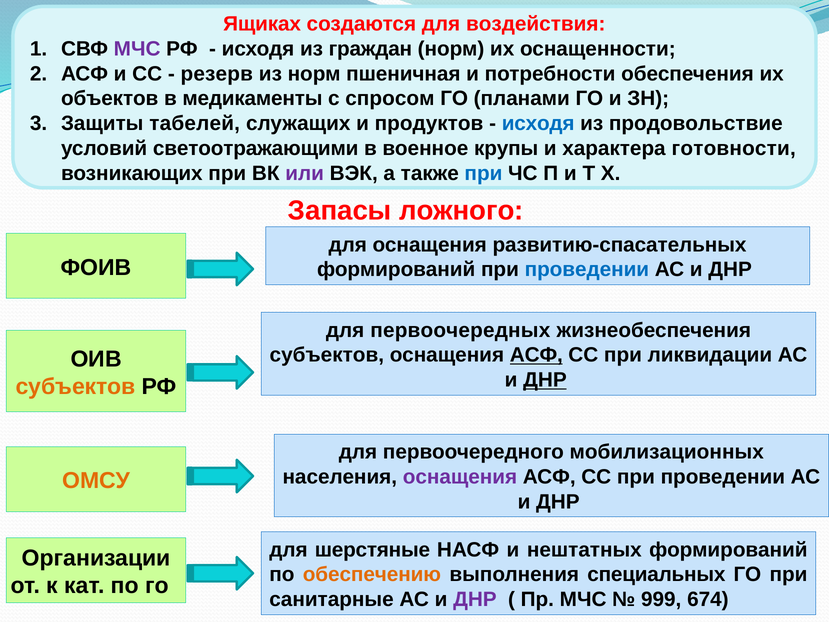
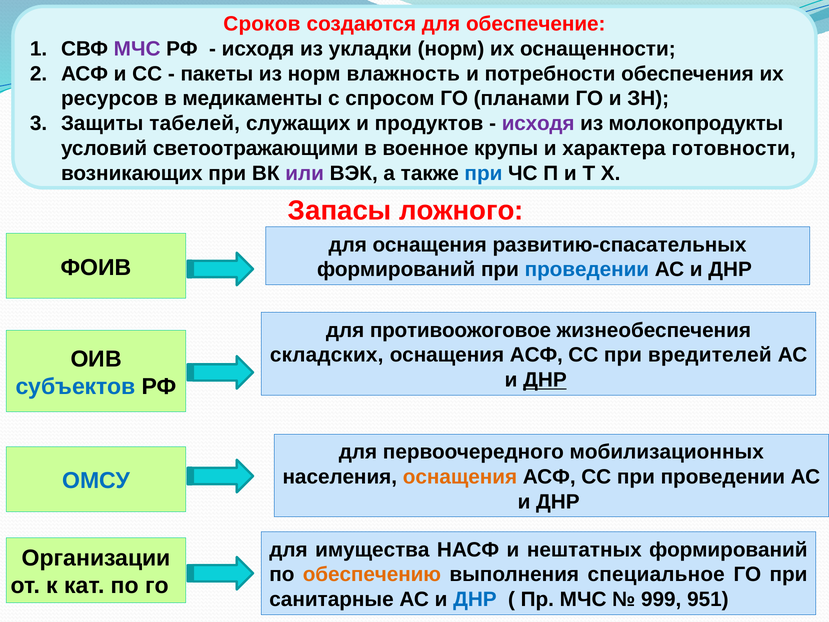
Ящиках: Ящиках -> Сроков (262, 24)
воздействия: воздействия -> обеспечение (536, 24)
граждан: граждан -> укладки (370, 49)
резерв: резерв -> пакеты (217, 74)
пшеничная: пшеничная -> влажность (403, 74)
объектов: объектов -> ресурсов (110, 99)
исходя colour: blue -> purple (538, 123)
продовольствие: продовольствие -> молокопродукты (696, 123)
первоочередных: первоочередных -> противоожоговое (460, 330)
субъектов: субъектов -> складских (327, 355)
АСФ underline: present -> none (536, 355)
ликвидации: ликвидации -> вредителей (710, 355)
субъектов colour: orange -> blue (76, 386)
оснащения colour: purple -> orange (460, 477)
ОМСУ colour: orange -> blue (96, 481)
шерстяные: шерстяные -> имущества (372, 550)
специальных: специальных -> специальное (656, 574)
ДНР colour: purple -> blue (475, 599)
674: 674 -> 951 (708, 599)
